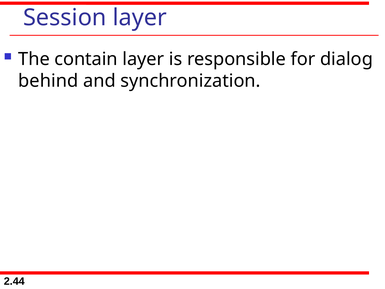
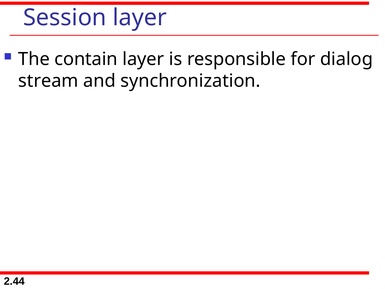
behind: behind -> stream (48, 81)
